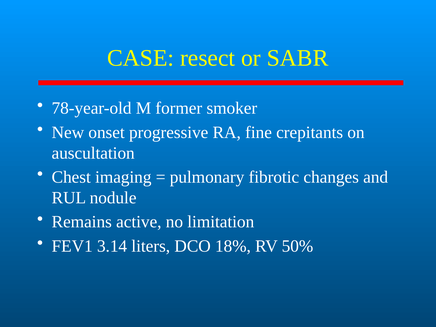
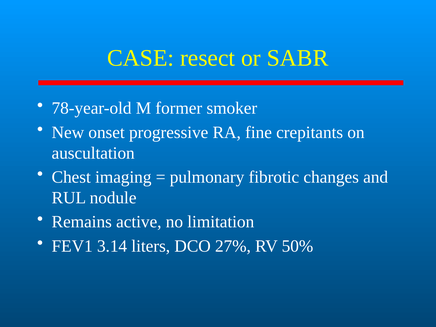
18%: 18% -> 27% (233, 246)
